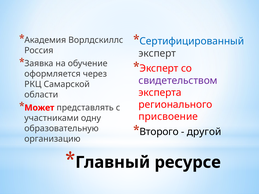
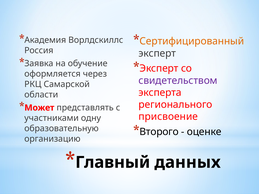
Сертифицированный colour: blue -> orange (192, 41)
другой: другой -> оценке (204, 132)
ресурсе: ресурсе -> данных (188, 163)
